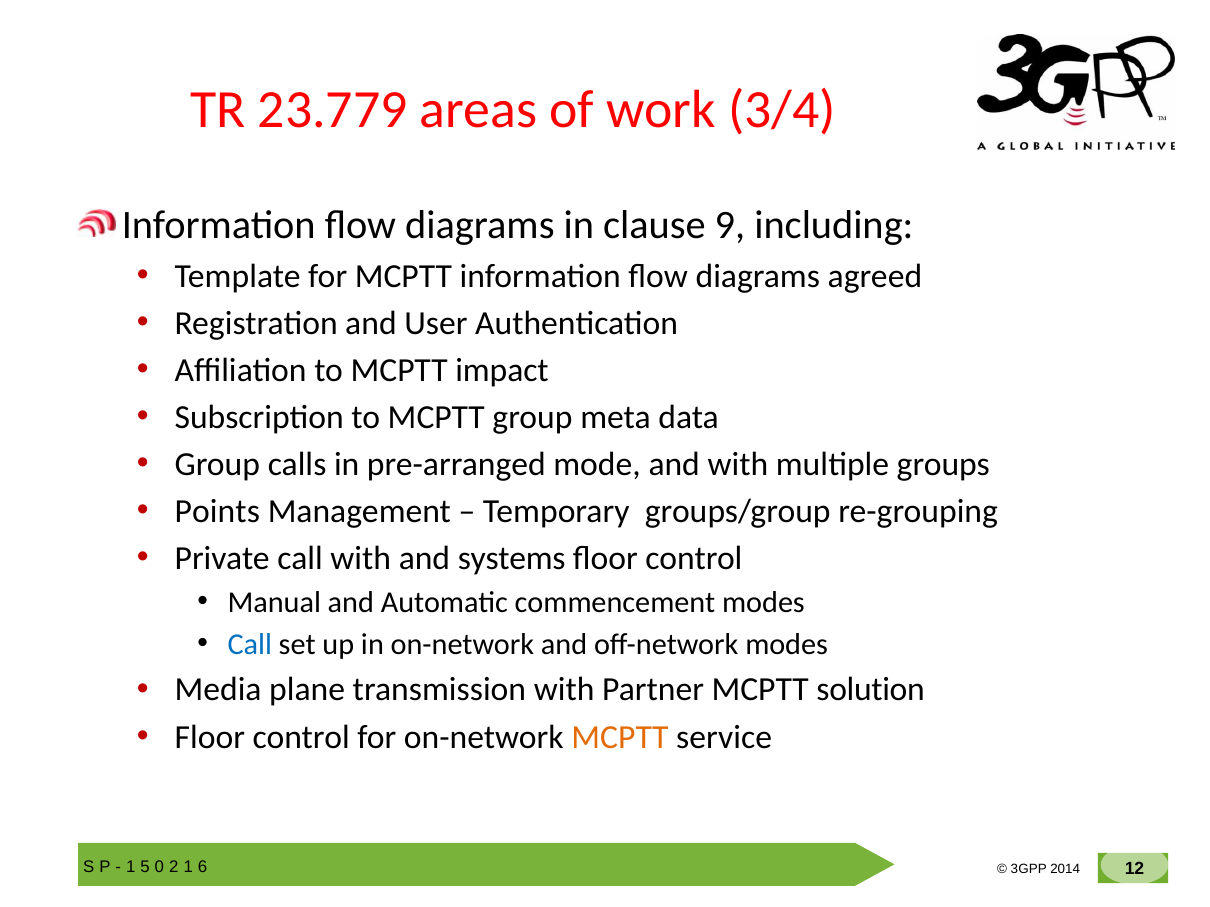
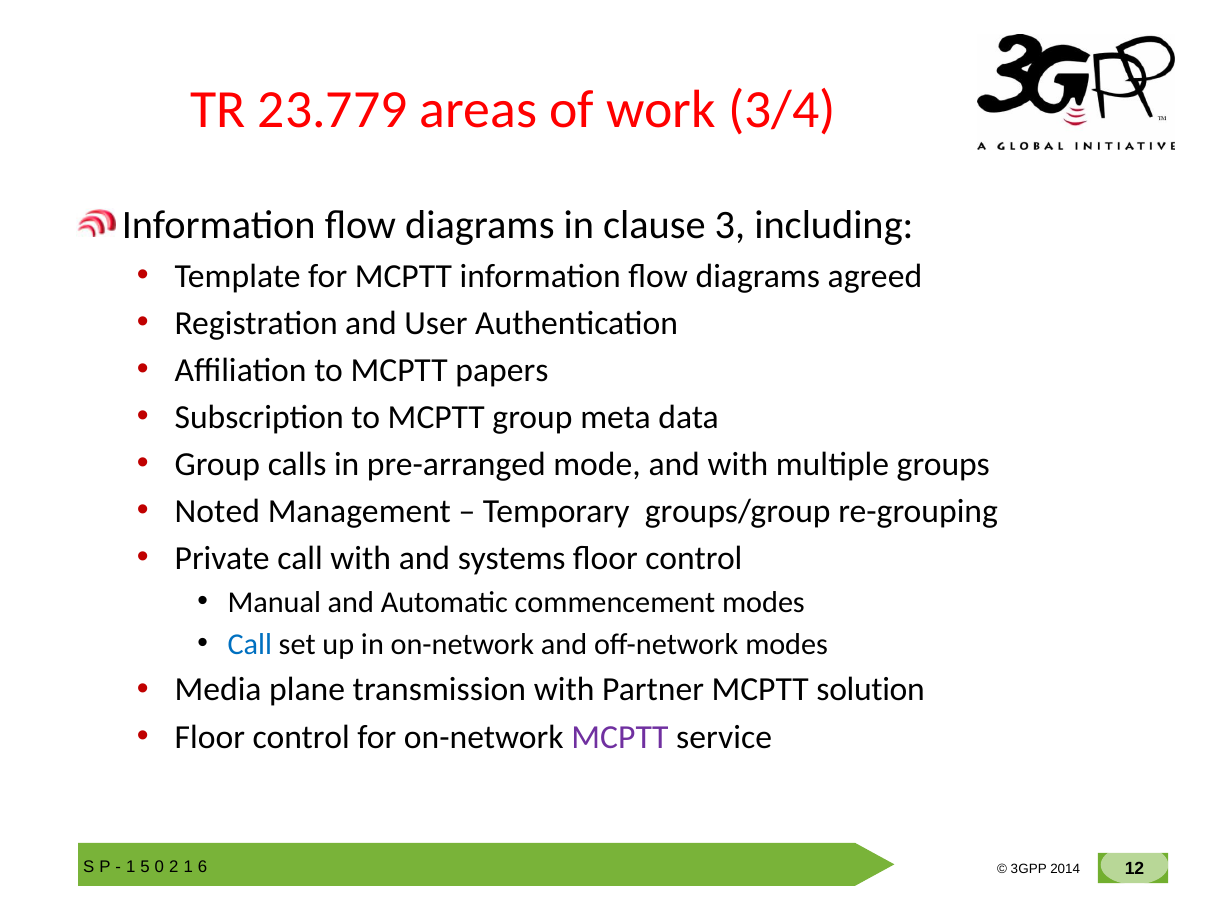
9: 9 -> 3 (730, 225)
impact: impact -> papers (502, 370)
Points: Points -> Noted (217, 511)
MCPTT colour: orange -> purple (620, 737)
